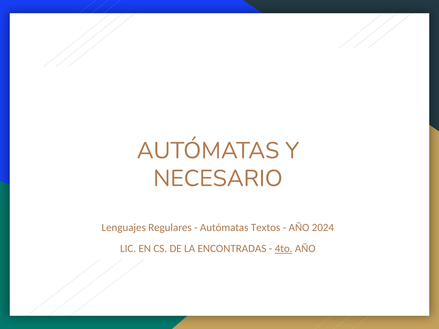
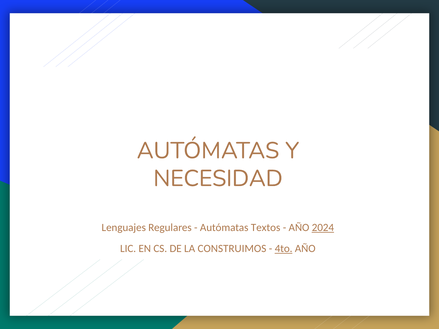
NECESARIO: NECESARIO -> NECESIDAD (218, 179)
2024 underline: none -> present (323, 228)
ENCONTRADAS: ENCONTRADAS -> CONSTRUIMOS (232, 249)
